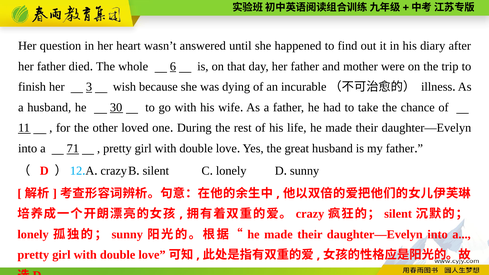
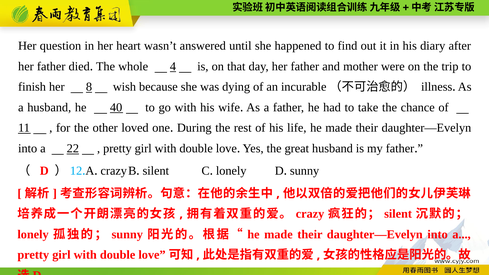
6: 6 -> 4 (173, 66)
3: 3 -> 8 (89, 87)
30: 30 -> 40 (116, 107)
71: 71 -> 22 (73, 149)
